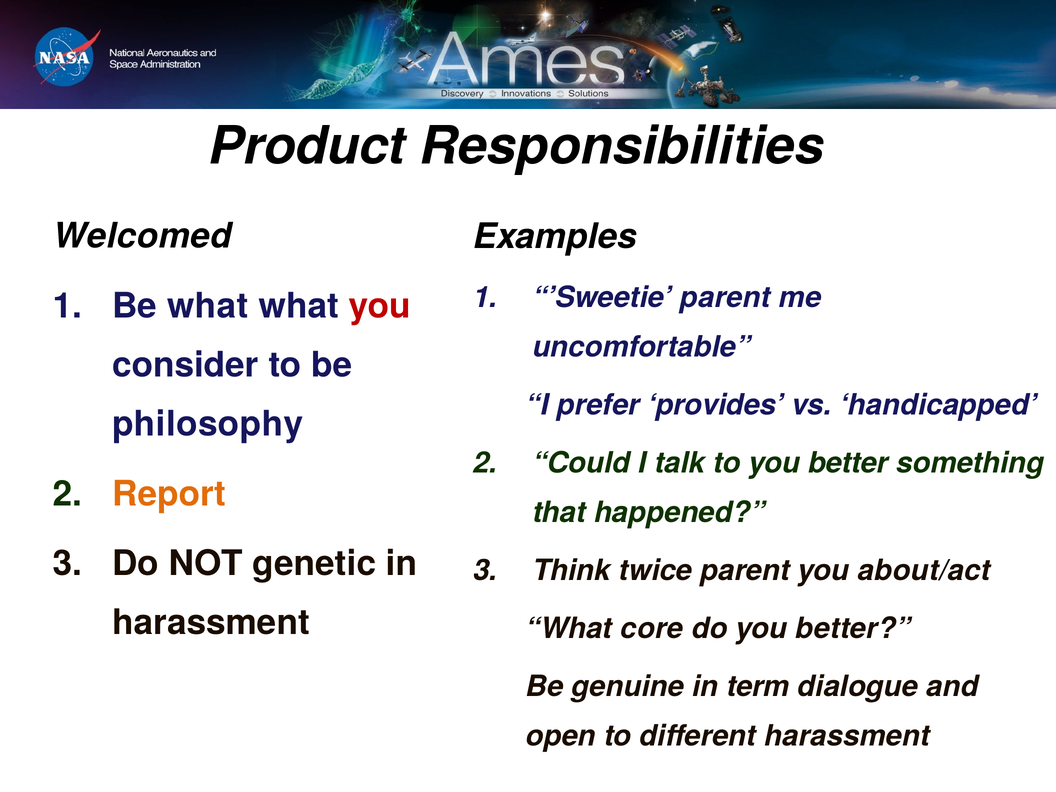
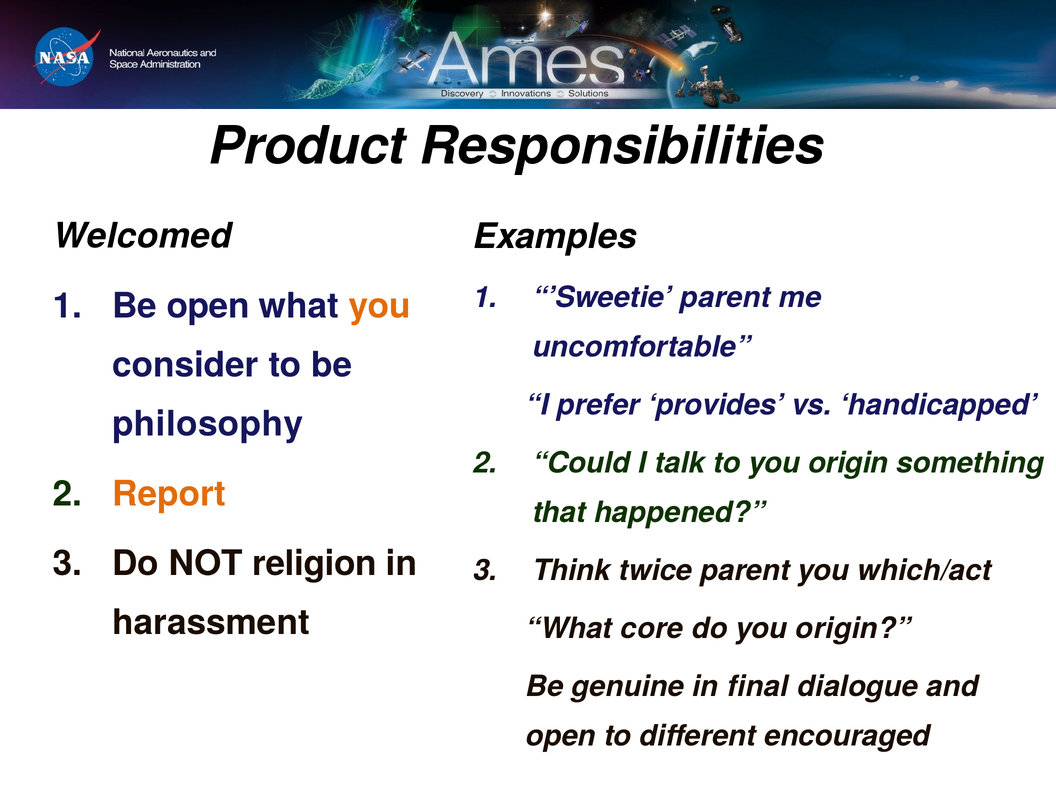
Be what: what -> open (208, 306)
you colour: red -> orange (380, 306)
to you better: better -> origin (848, 463)
genetic: genetic -> religion (315, 564)
about/act: about/act -> which/act (924, 571)
do you better: better -> origin (853, 629)
term: term -> final (758, 687)
different harassment: harassment -> encouraged (847, 736)
